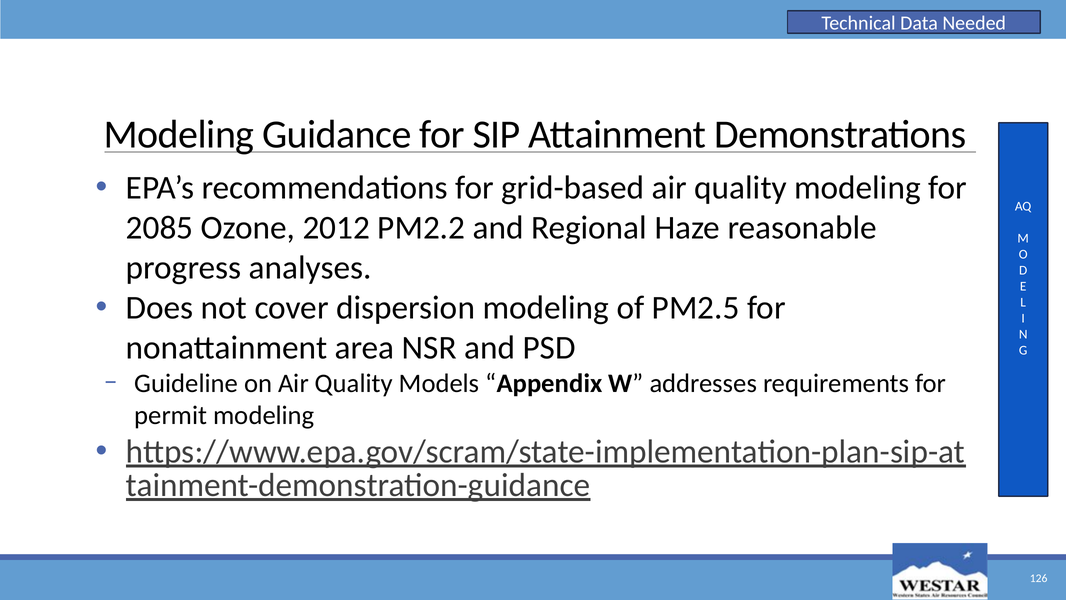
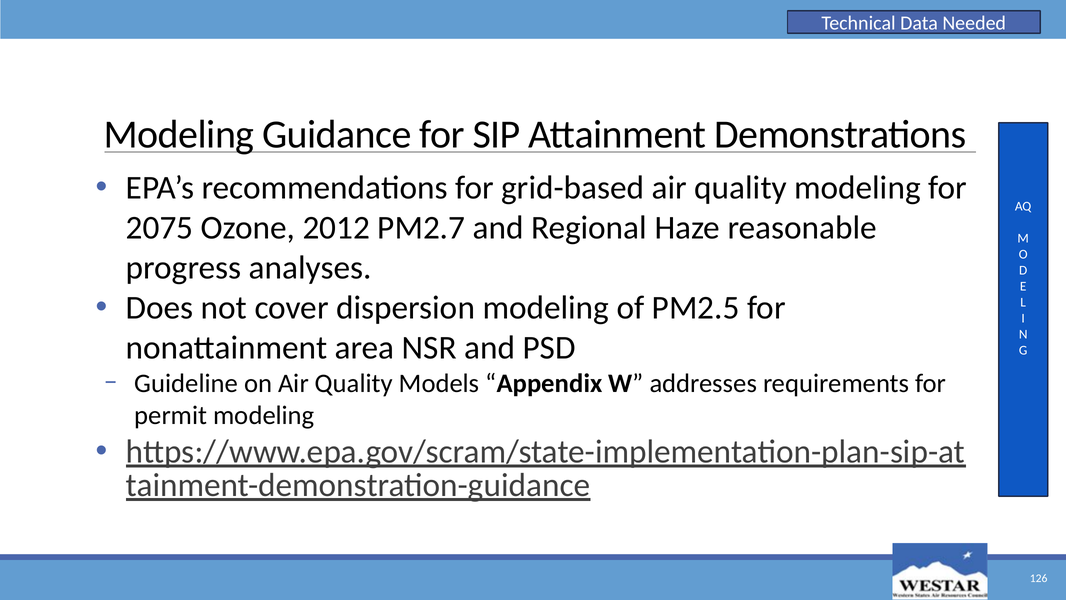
2085: 2085 -> 2075 (160, 228)
PM2.2: PM2.2 -> PM2.7 (421, 228)
